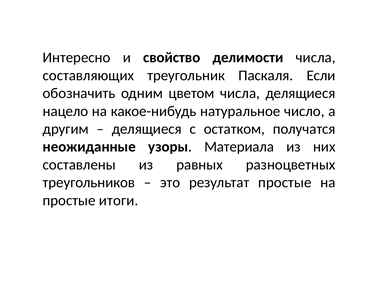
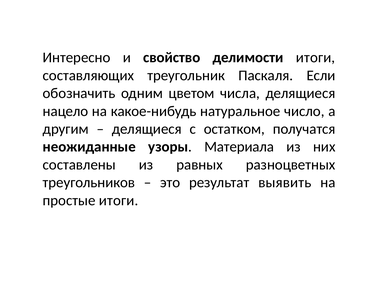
делимости числа: числа -> итоги (316, 58)
результат простые: простые -> выявить (285, 183)
